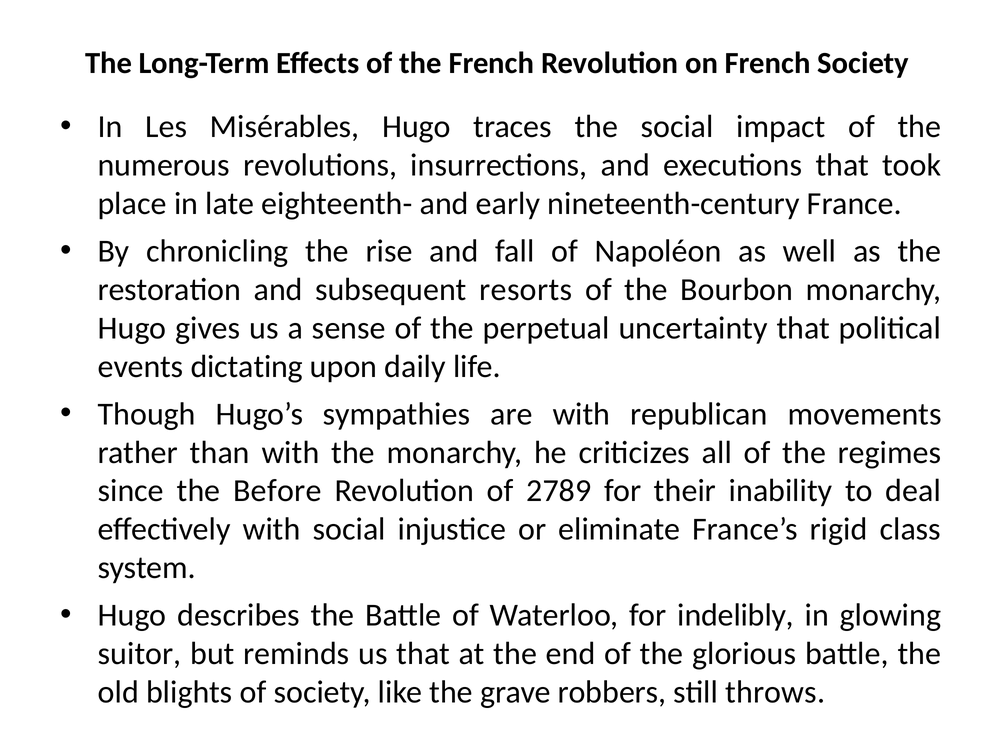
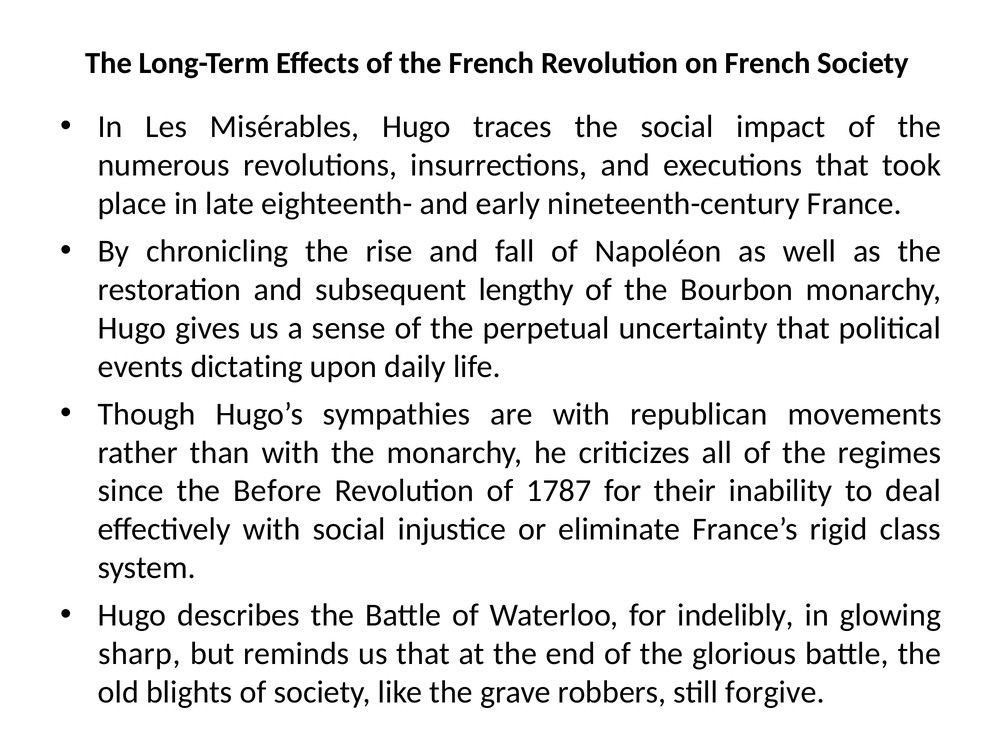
resorts: resorts -> lengthy (526, 289)
2789: 2789 -> 1787 (559, 490)
suitor: suitor -> sharp (139, 653)
throws: throws -> forgive (775, 691)
